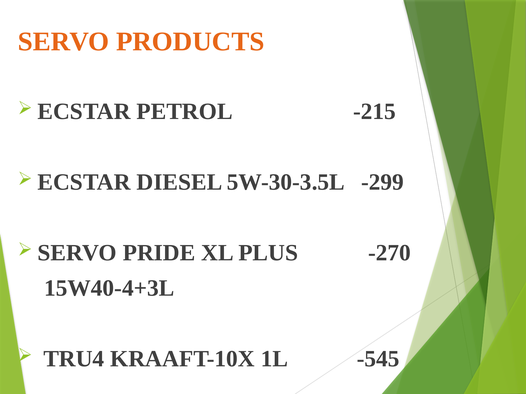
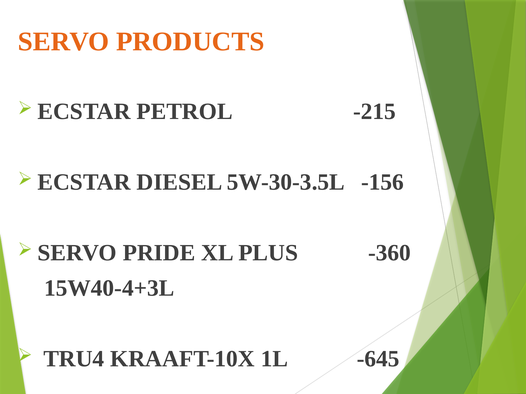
-299: -299 -> -156 (383, 182)
-270: -270 -> -360 (390, 253)
-545: -545 -> -645 (378, 359)
